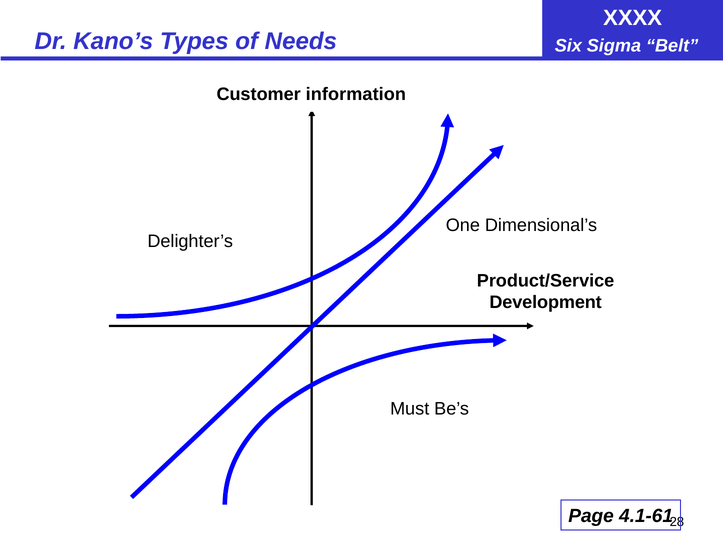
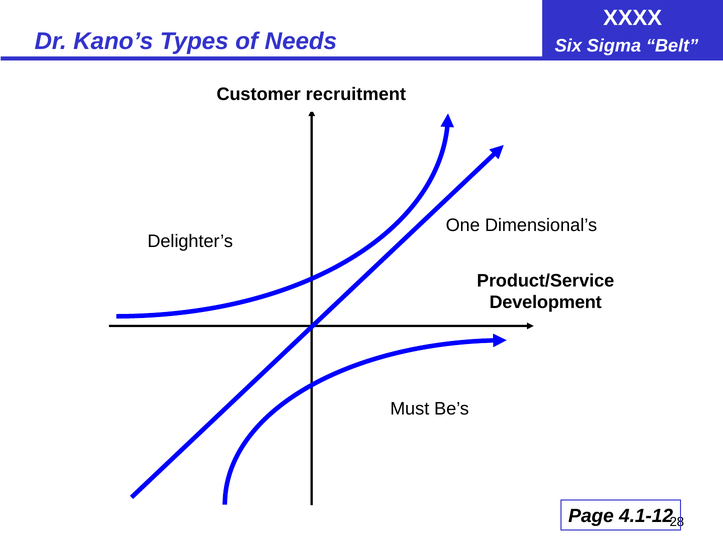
information: information -> recruitment (356, 94)
4.1-61: 4.1-61 -> 4.1-12 (646, 516)
